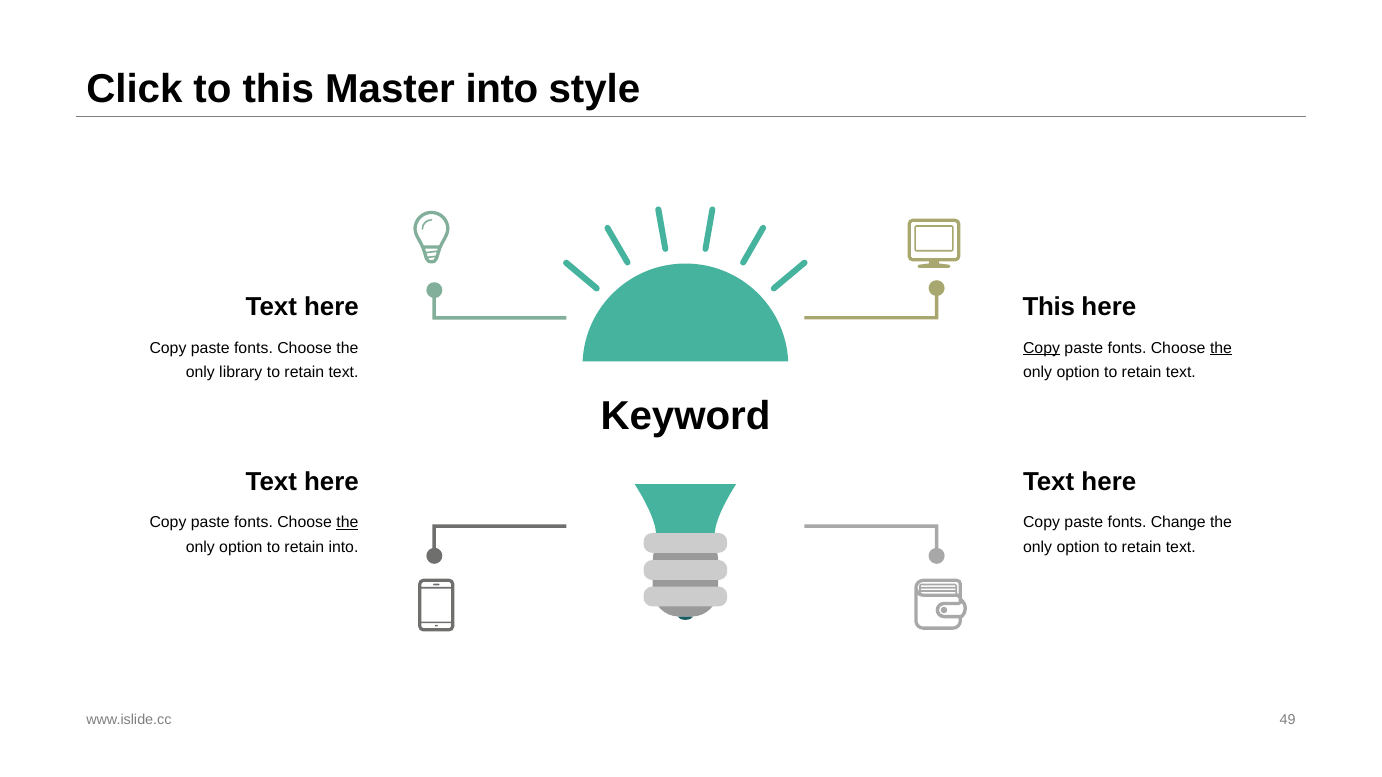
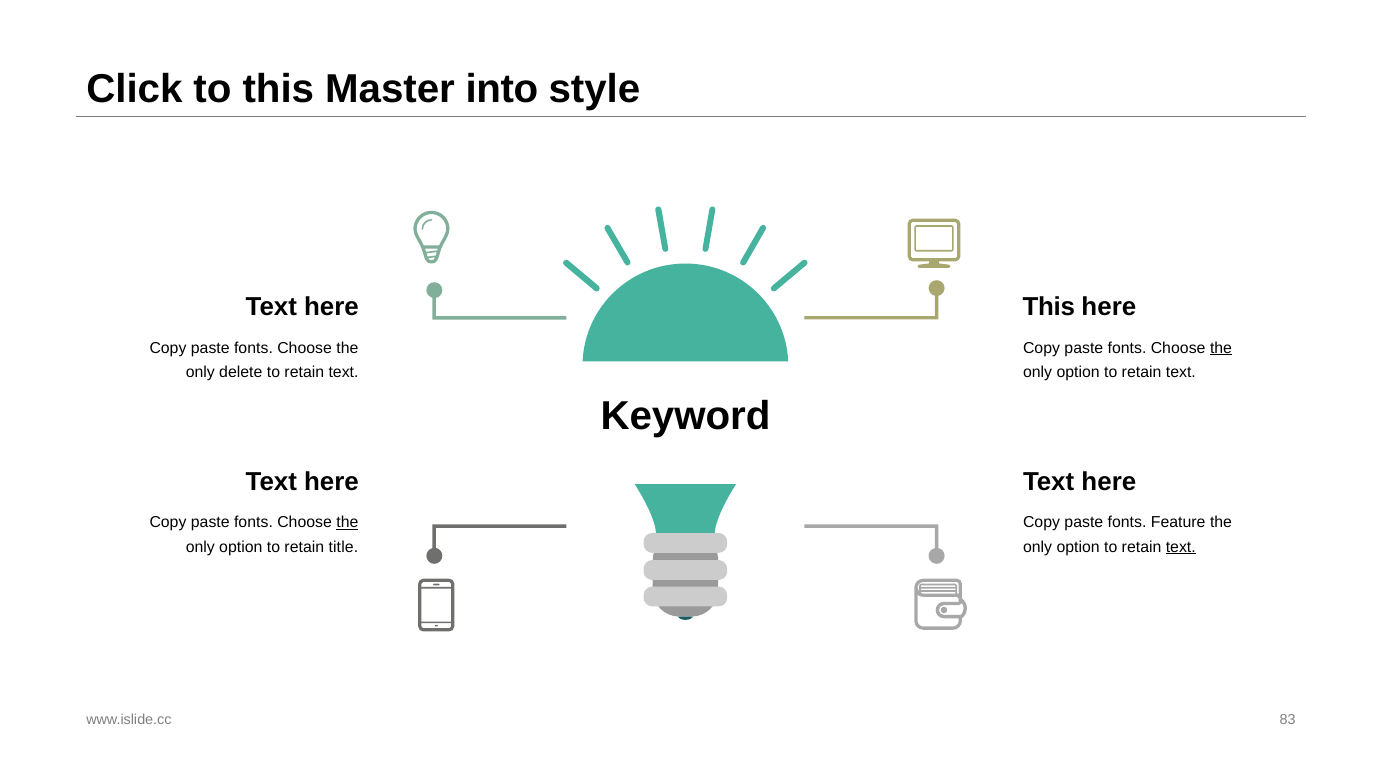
Copy underline: present -> none (1042, 348)
library: library -> delete (241, 373)
Change: Change -> Feature (1178, 523)
retain into: into -> title (343, 547)
text underline: none -> present (1181, 547)
49: 49 -> 83 (1288, 720)
